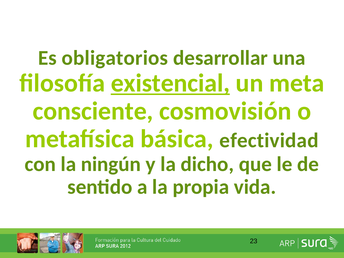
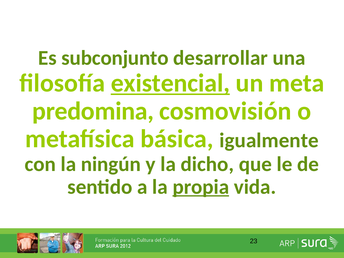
obligatorios: obligatorios -> subconjunto (115, 58)
consciente: consciente -> predomina (93, 111)
efectividad: efectividad -> igualmente (269, 140)
propia underline: none -> present (201, 187)
